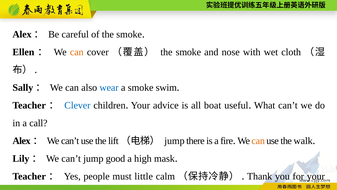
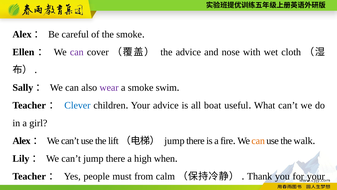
can colour: orange -> purple (77, 52)
smoke: smoke -> advice (188, 52)
wear colour: blue -> purple (109, 88)
call: call -> girl (38, 123)
can’t jump good: good -> there (115, 158)
mask: mask -> when (164, 158)
little: little -> from (144, 176)
